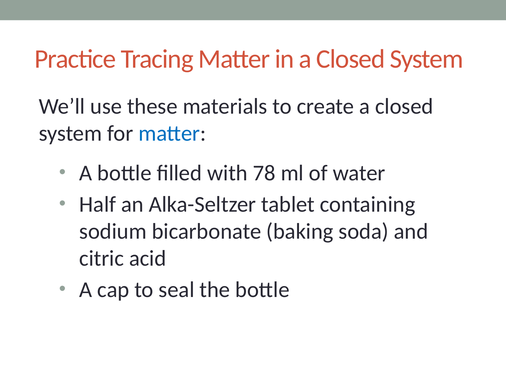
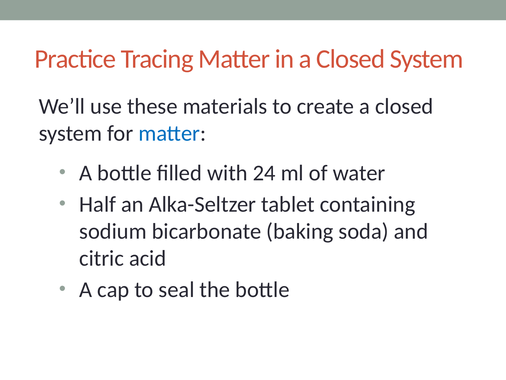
78: 78 -> 24 (264, 173)
